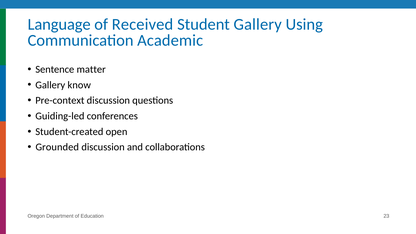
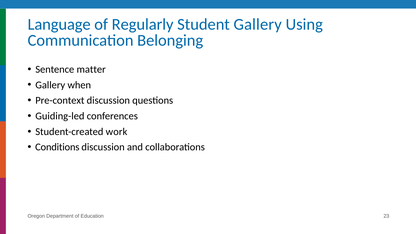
Received: Received -> Regularly (143, 25)
Academic: Academic -> Belonging (170, 41)
know: know -> when (79, 85)
open: open -> work (117, 132)
Grounded: Grounded -> Conditions (57, 147)
